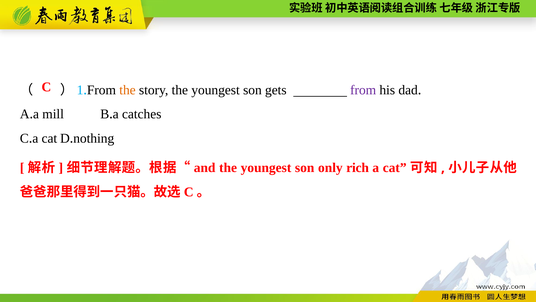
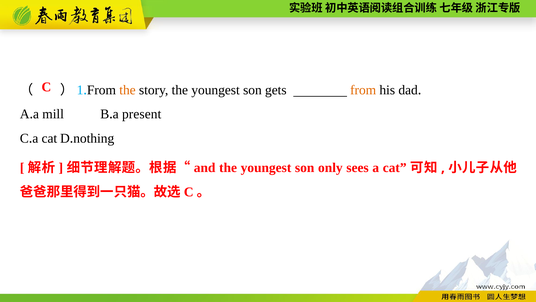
from colour: purple -> orange (363, 90)
catches: catches -> present (142, 114)
rich: rich -> sees (358, 168)
